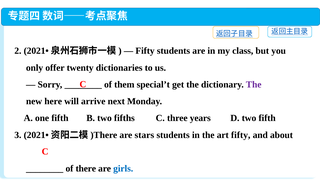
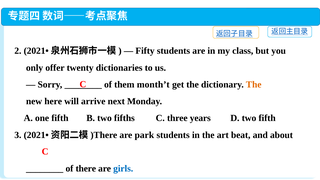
special’t: special’t -> month’t (153, 85)
The colour: purple -> orange (254, 85)
stars: stars -> park (144, 135)
art fifty: fifty -> beat (241, 135)
